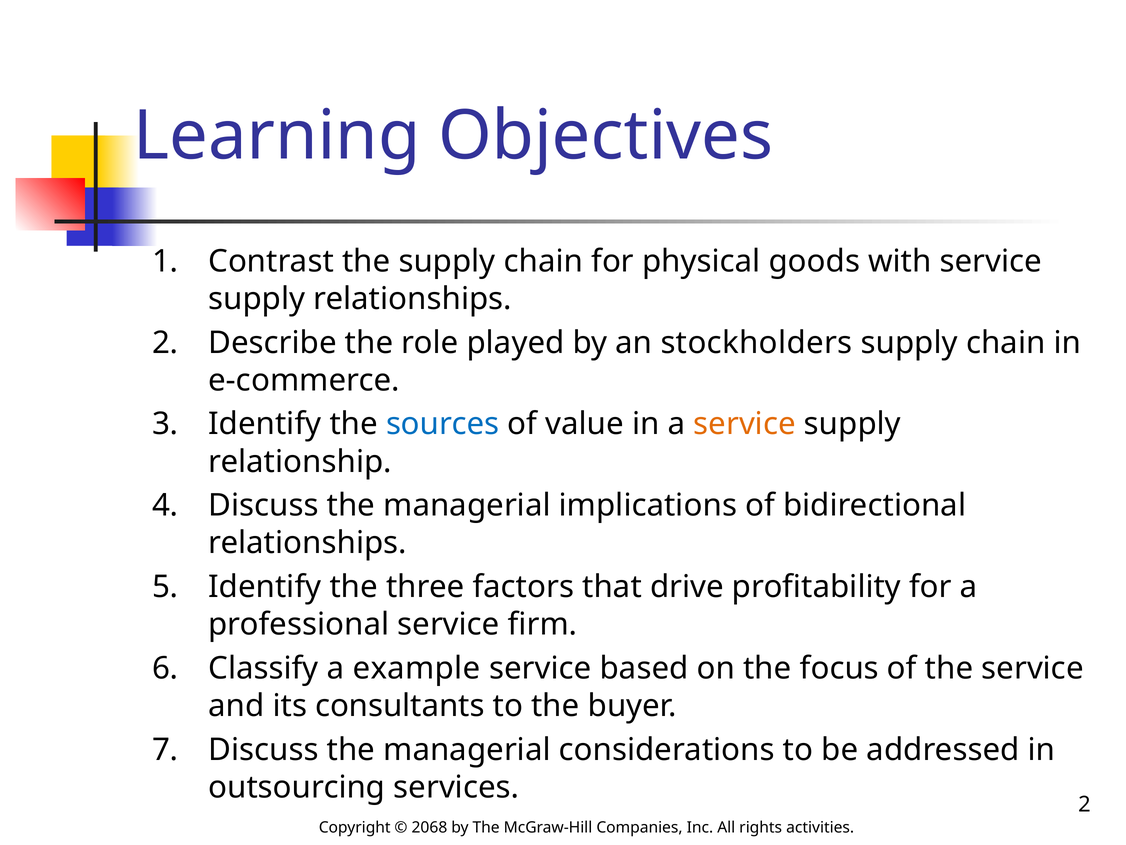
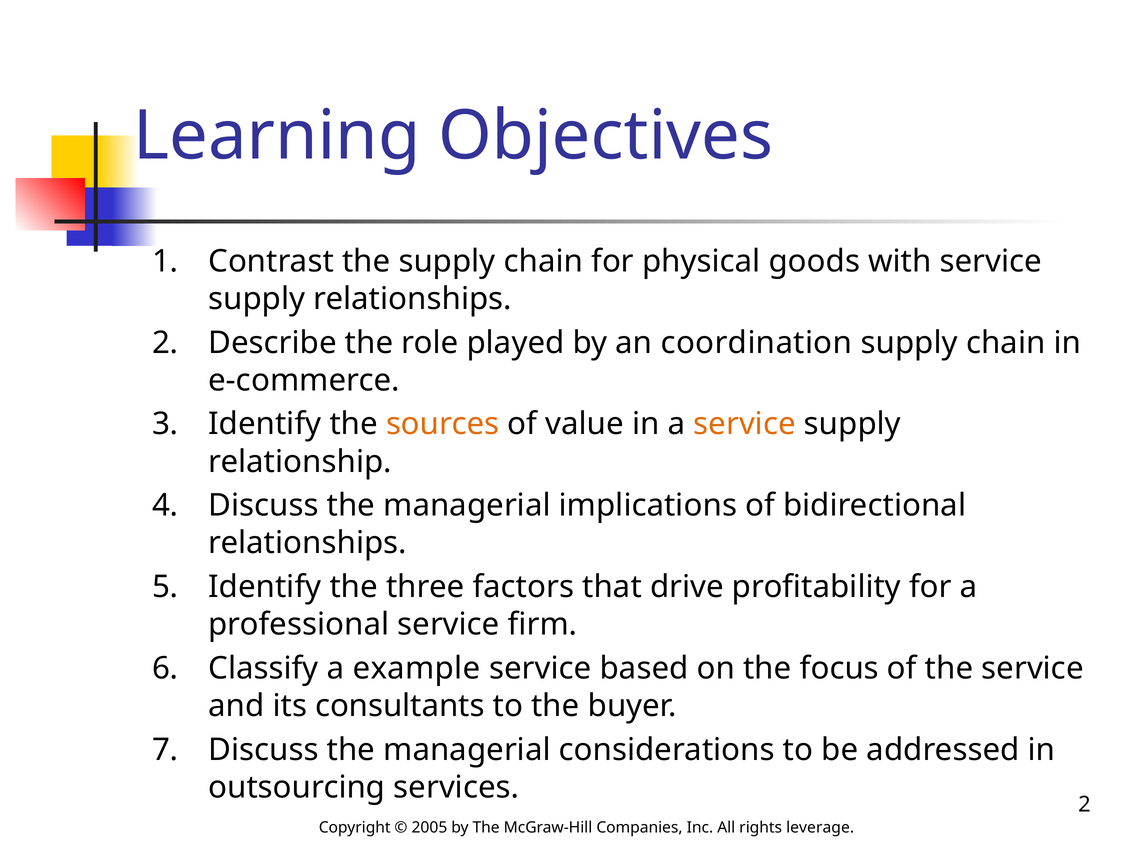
stockholders: stockholders -> coordination (756, 343)
sources colour: blue -> orange (443, 424)
2068: 2068 -> 2005 (429, 827)
activities: activities -> leverage (820, 827)
